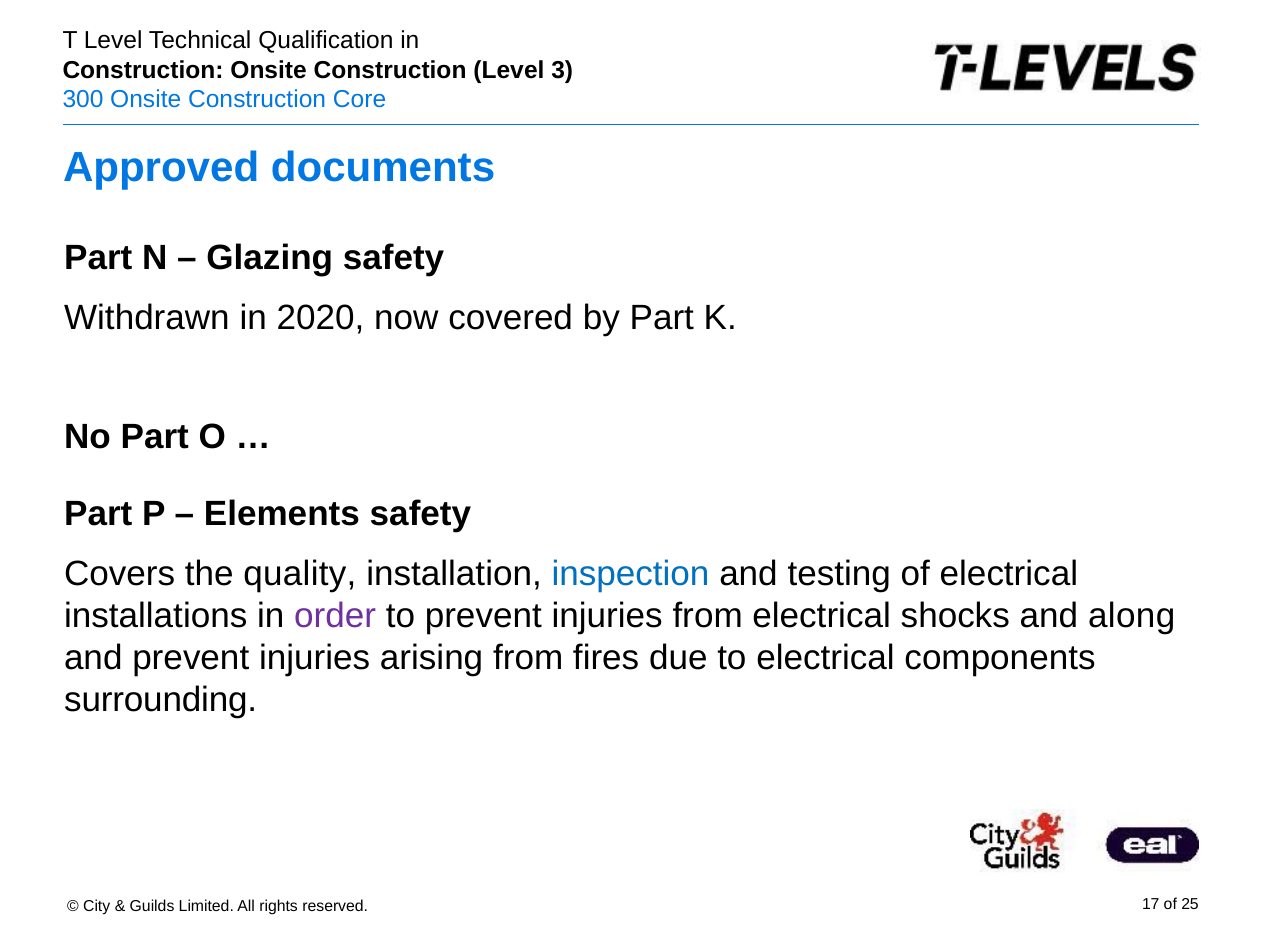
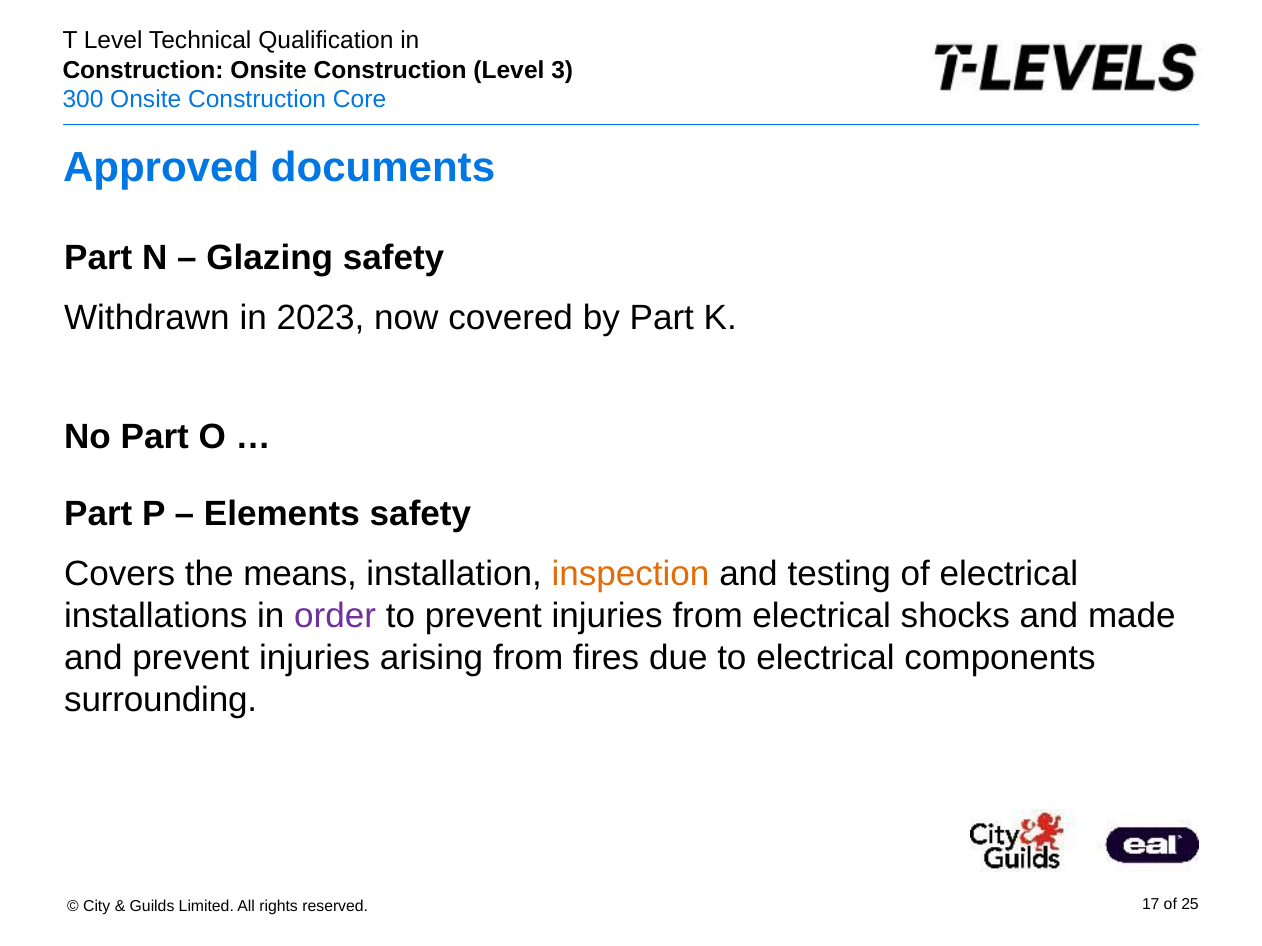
2020: 2020 -> 2023 (321, 318)
quality: quality -> means (300, 574)
inspection colour: blue -> orange (630, 574)
along: along -> made (1132, 616)
